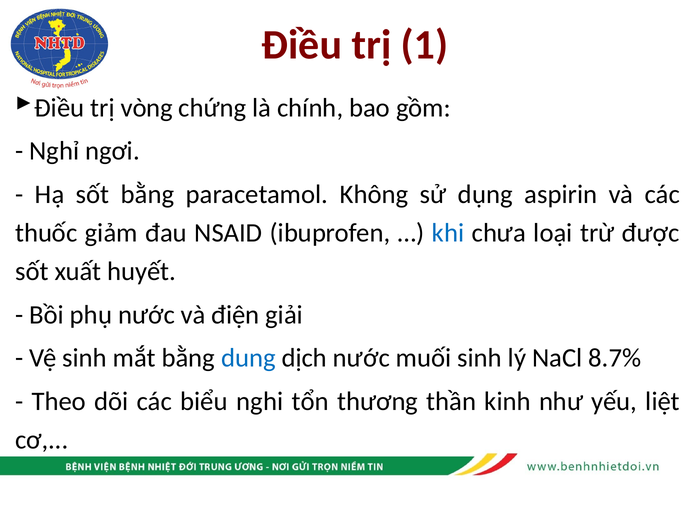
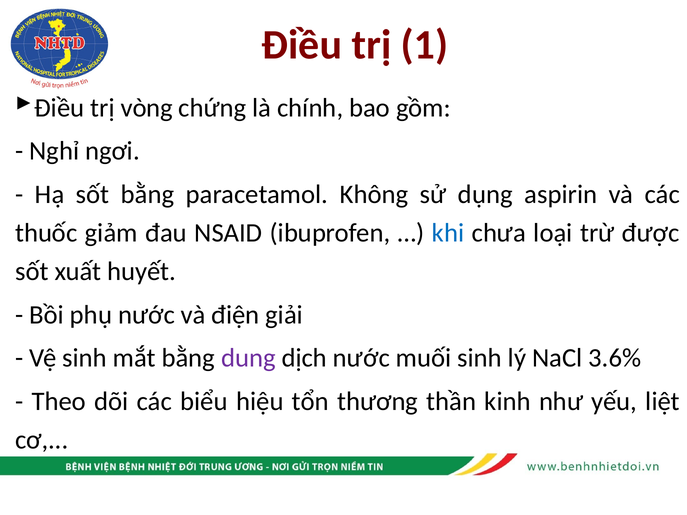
dung colour: blue -> purple (248, 358)
8.7%: 8.7% -> 3.6% (615, 358)
nghi: nghi -> hiệu (260, 402)
